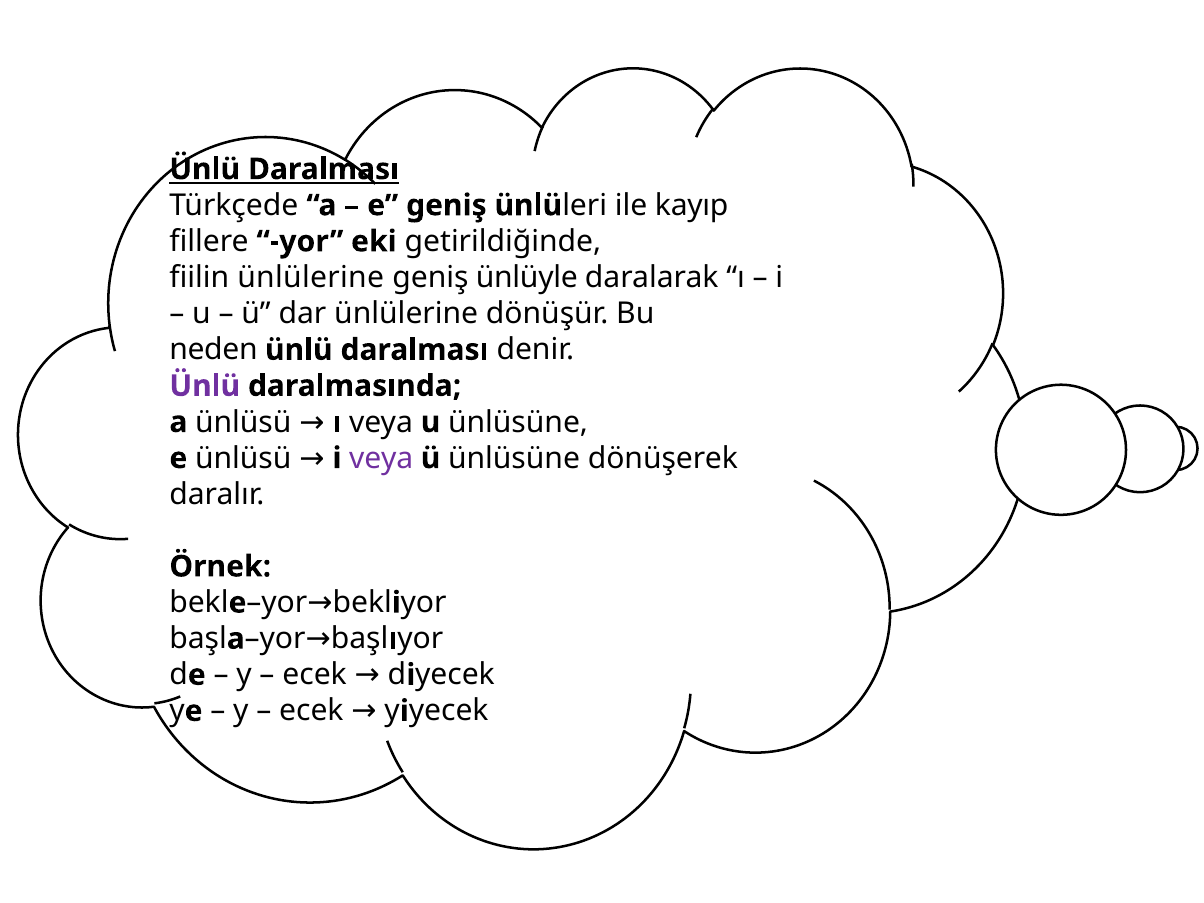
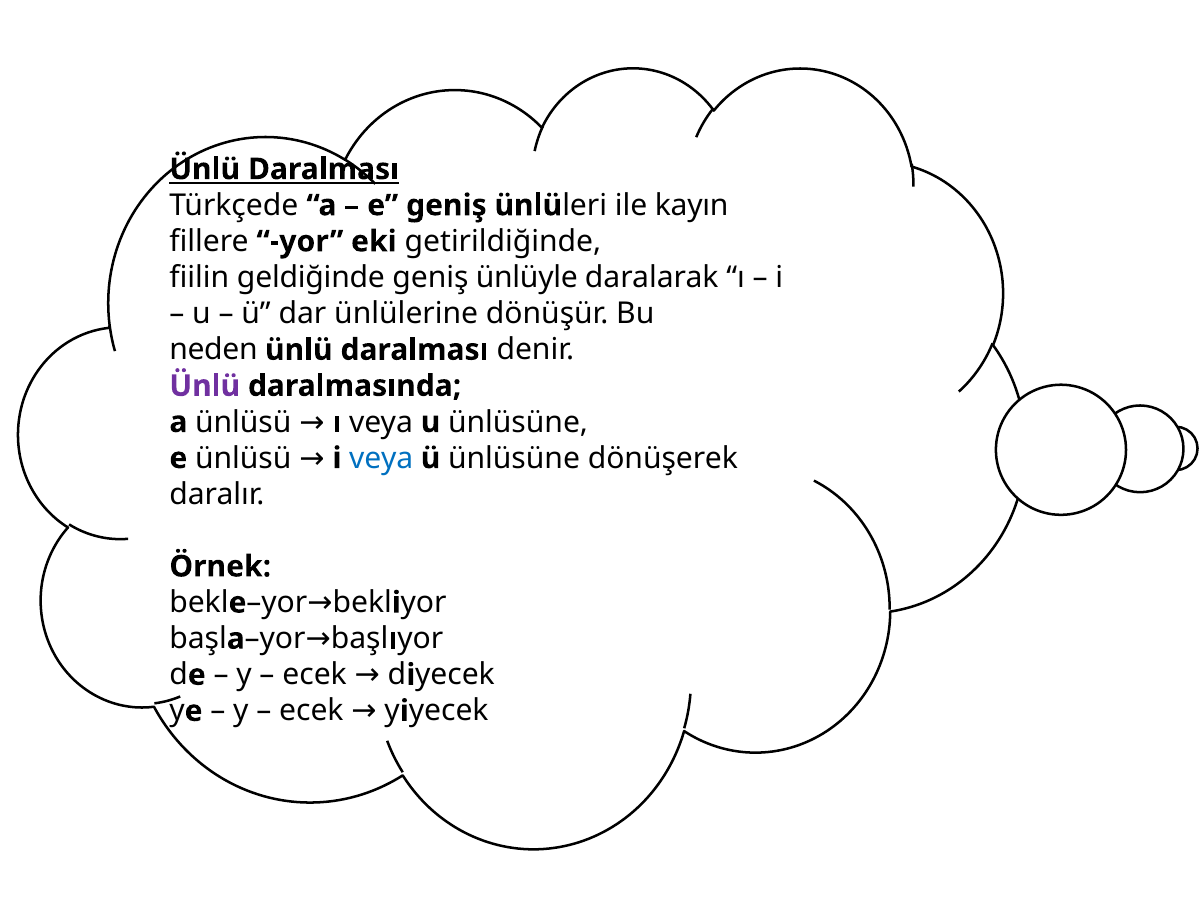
kayıp: kayıp -> kayın (692, 205)
fiilin ünlülerine: ünlülerine -> geldiğinde (311, 278)
veya colour: purple -> blue (381, 458)
